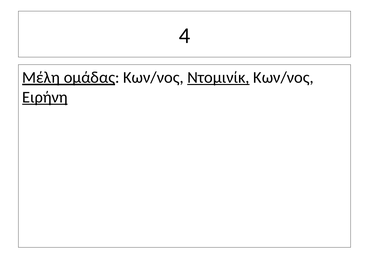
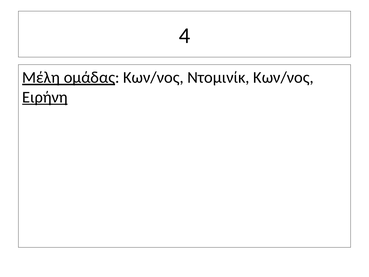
Ντομινίκ underline: present -> none (218, 77)
